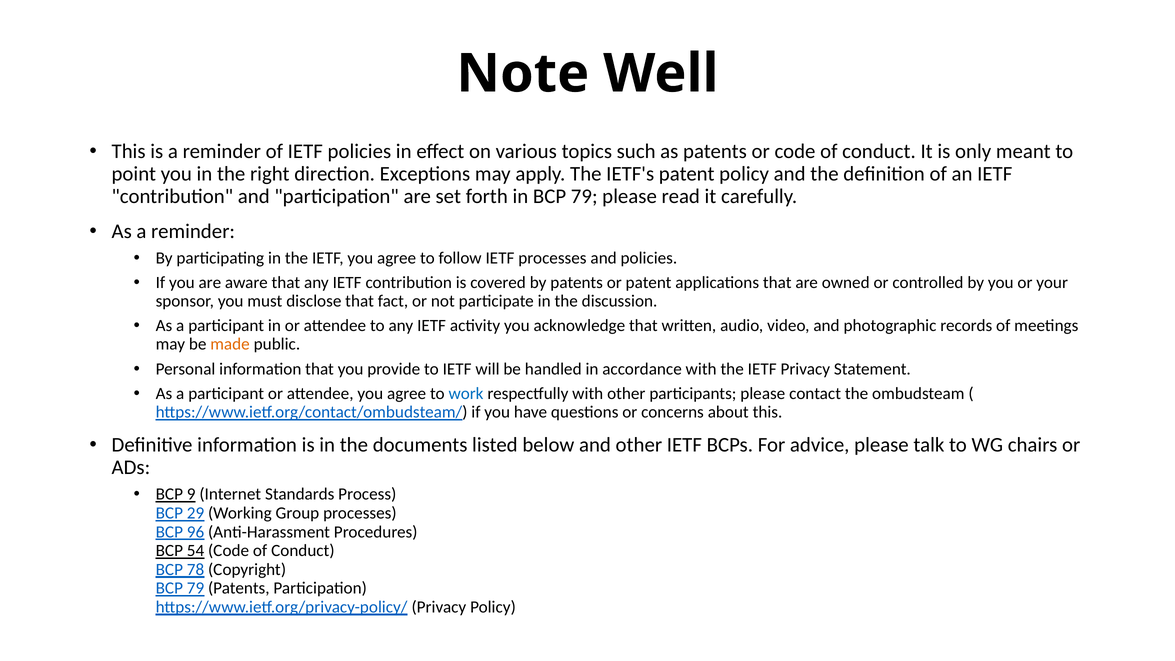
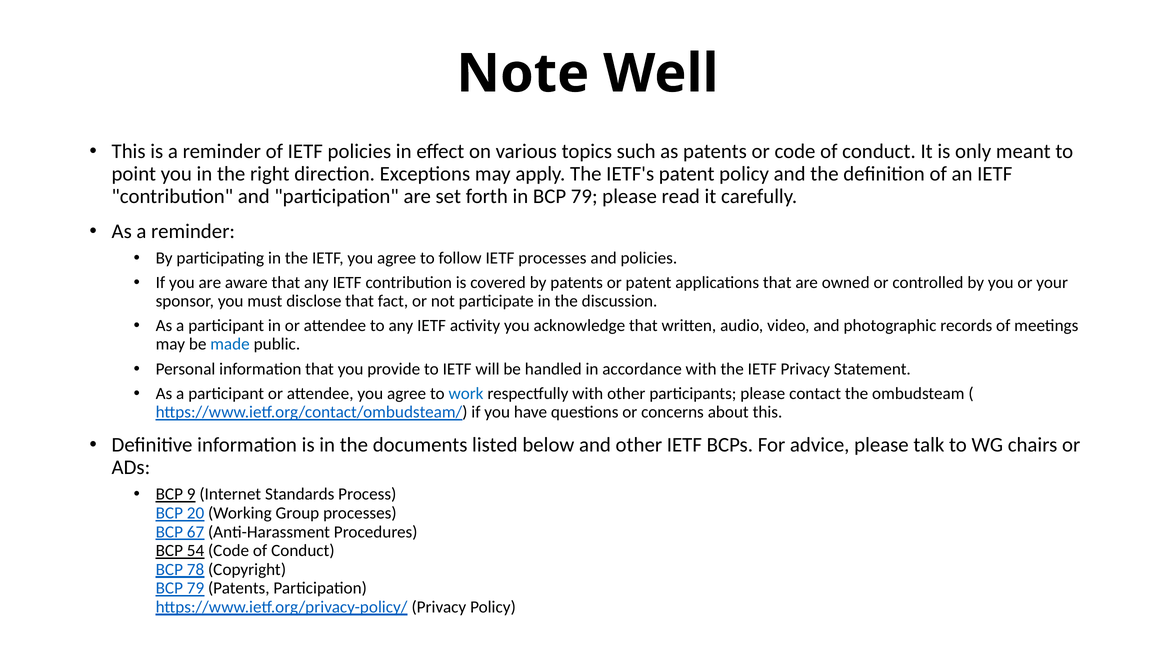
made colour: orange -> blue (230, 344)
29: 29 -> 20 (196, 513)
96: 96 -> 67 (196, 532)
